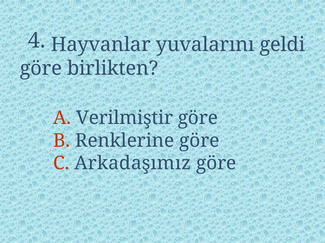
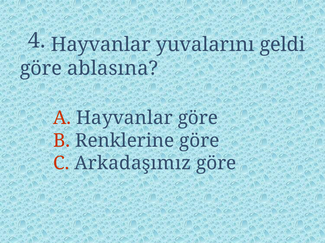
birlikten: birlikten -> ablasına (113, 68)
A Verilmiştir: Verilmiştir -> Hayvanlar (124, 118)
